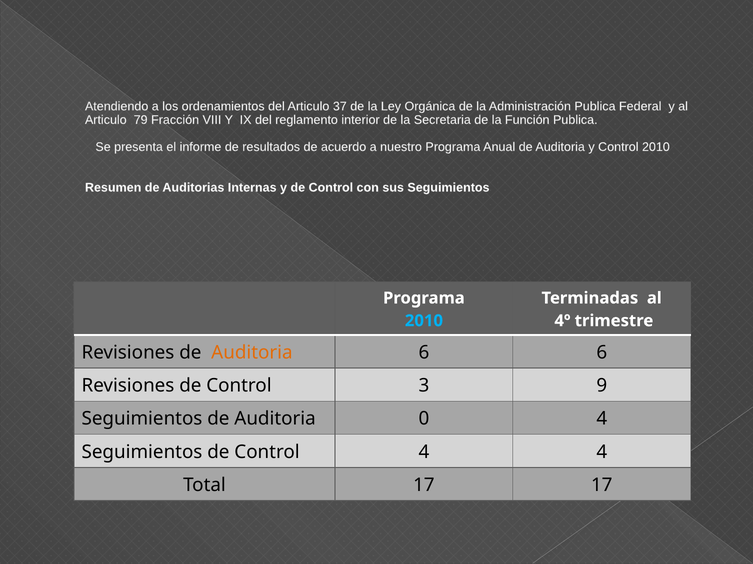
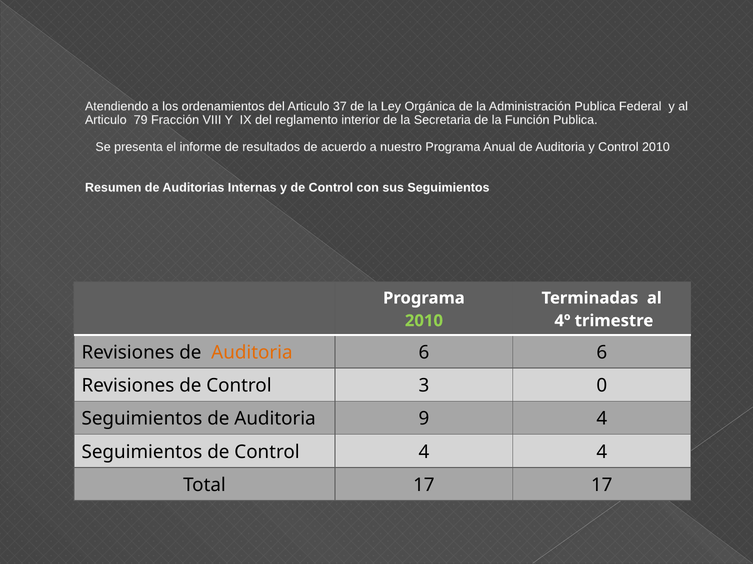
2010 colour: light blue -> light green (424, 321)
9: 9 -> 0 (602, 386)
0: 0 -> 9 (424, 419)
